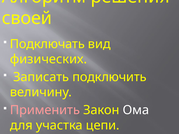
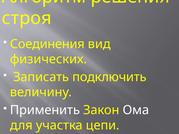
своей: своей -> строя (27, 18)
Подключать: Подключать -> Соединения (47, 44)
Применить colour: pink -> white (45, 110)
